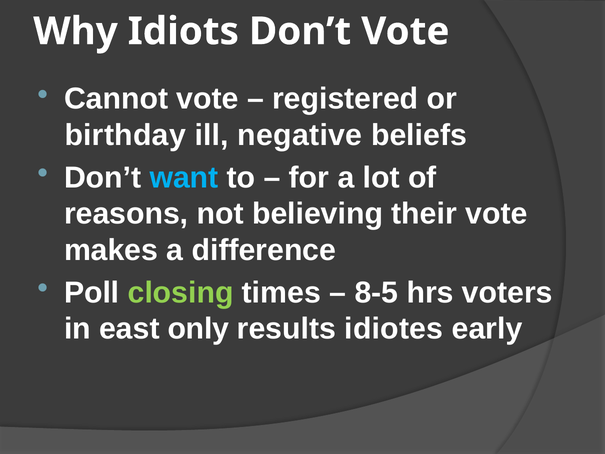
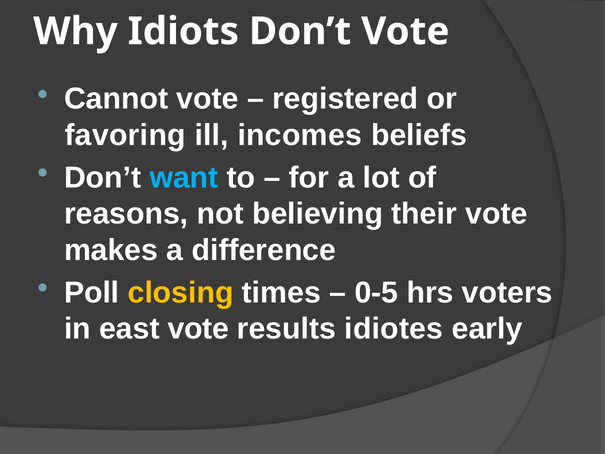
birthday: birthday -> favoring (125, 135)
negative: negative -> incomes (300, 135)
closing colour: light green -> yellow (181, 292)
8-5: 8-5 -> 0-5 (376, 292)
east only: only -> vote (198, 329)
